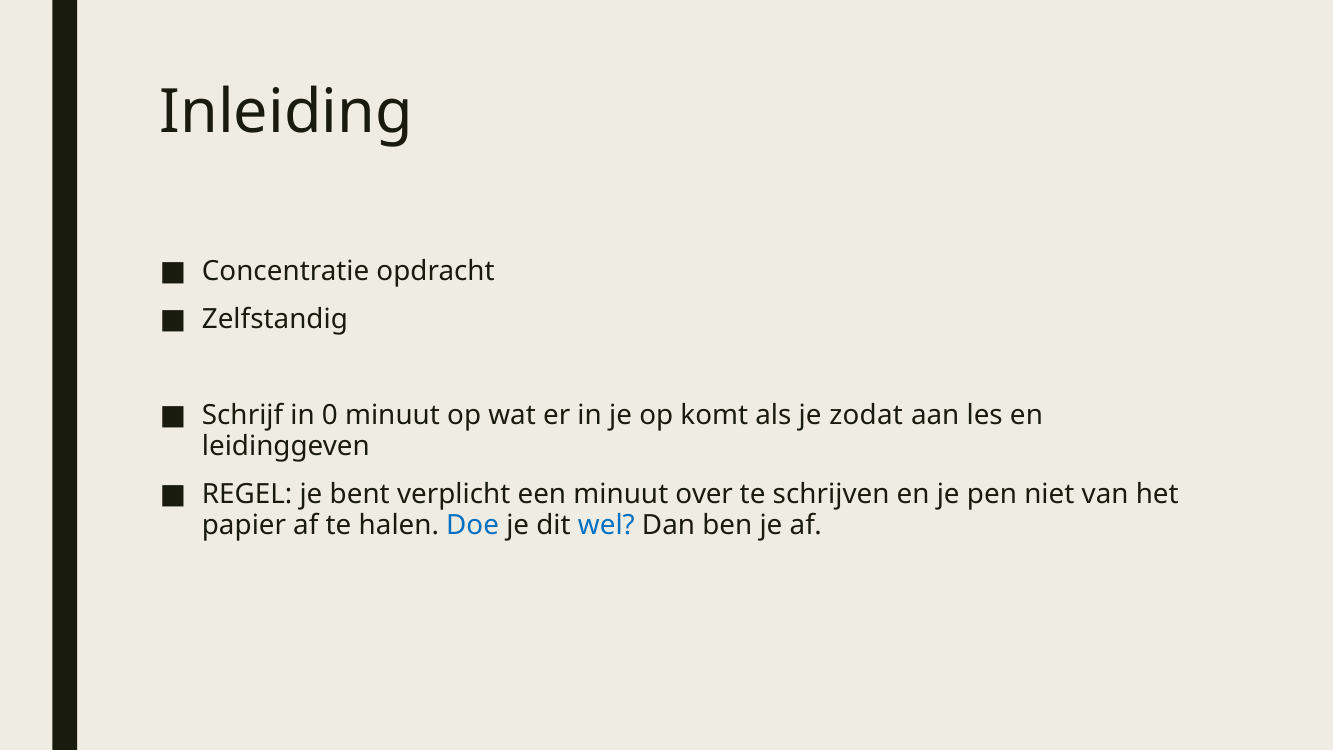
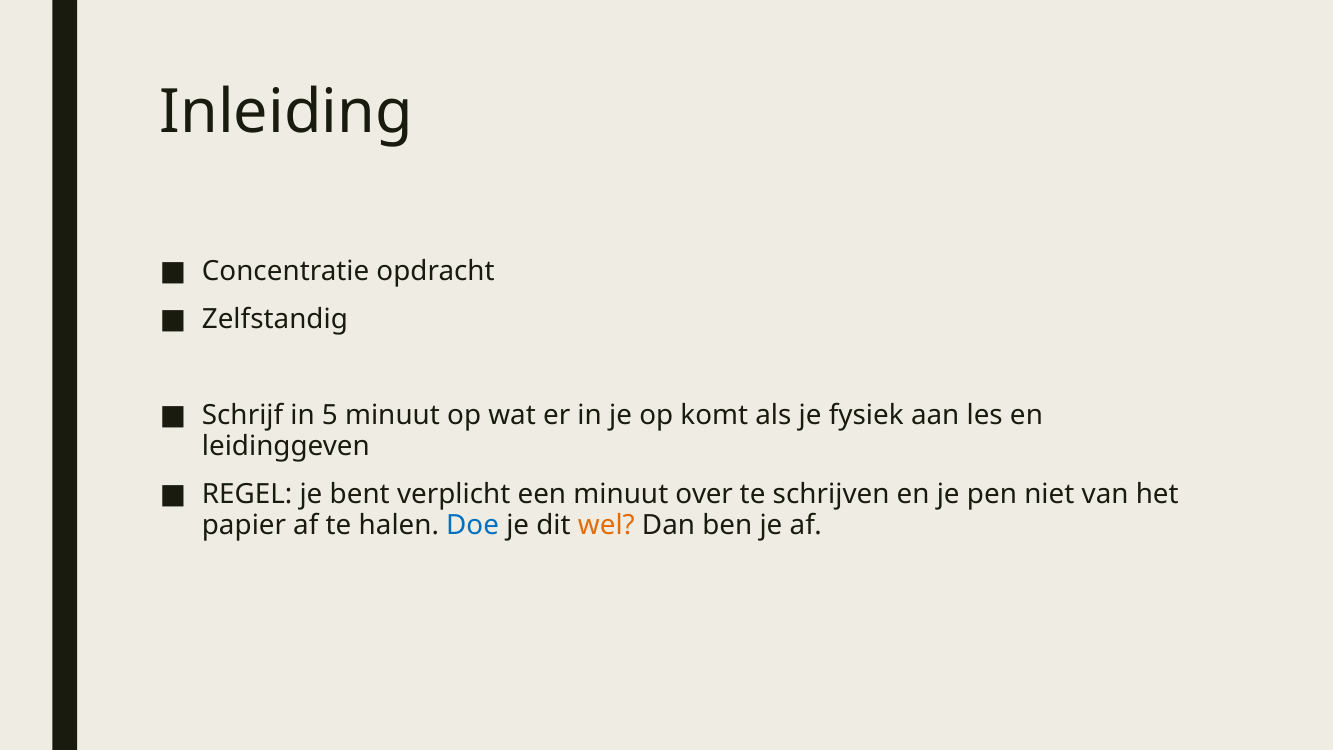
0: 0 -> 5 (330, 415)
zodat: zodat -> fysiek (866, 415)
wel colour: blue -> orange (606, 526)
